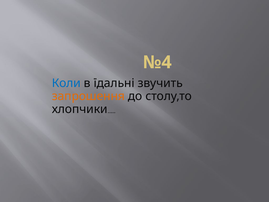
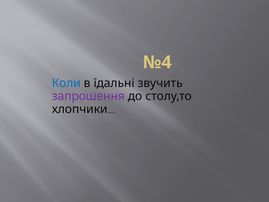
запрошення colour: orange -> purple (88, 96)
